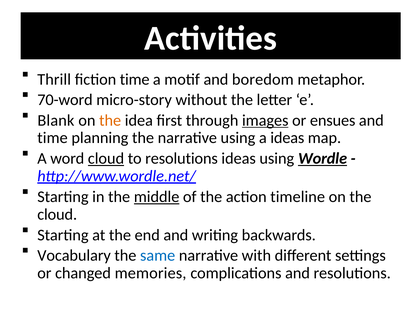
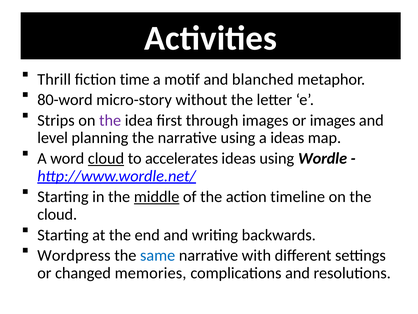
boredom: boredom -> blanched (263, 79)
70-word: 70-word -> 80-word (65, 100)
Blank: Blank -> Strips (56, 120)
the colour: orange -> purple (110, 120)
images underline: present -> none (265, 120)
or ensues: ensues -> images (333, 120)
time: time -> level (53, 138)
to resolutions: resolutions -> accelerates (182, 158)
Wordle underline: present -> none (323, 158)
Vocabulary: Vocabulary -> Wordpress (74, 255)
